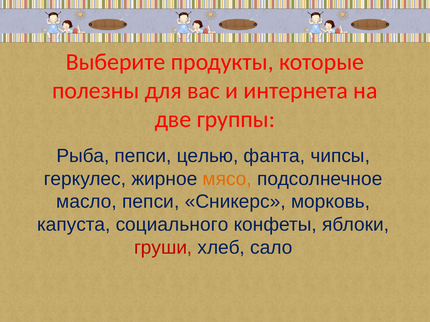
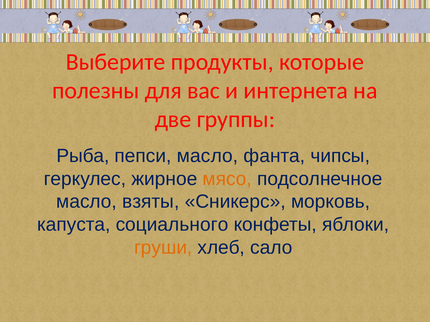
пепси целью: целью -> масло (207, 156)
масло пепси: пепси -> взяты (151, 202)
груши colour: red -> orange (163, 248)
